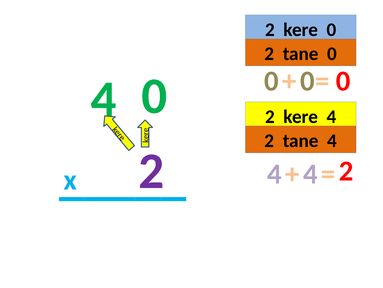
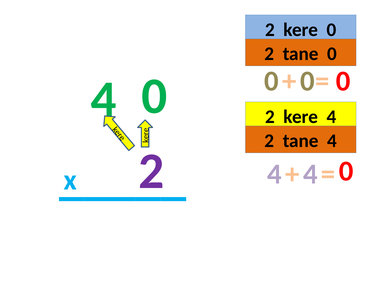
2: 2 -> 0 (346, 171)
